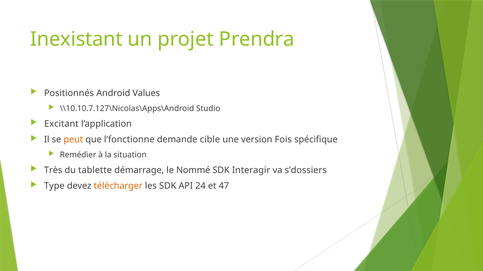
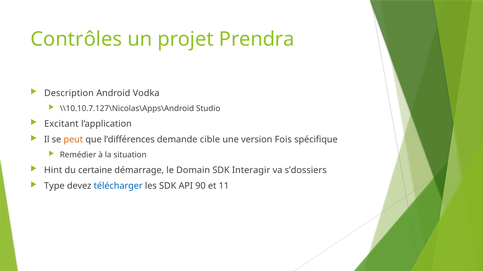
Inexistant: Inexistant -> Contrôles (76, 39)
Positionnés: Positionnés -> Description (69, 93)
Values: Values -> Vodka (146, 93)
l’fonctionne: l’fonctionne -> l’différences (129, 140)
Très: Très -> Hint (53, 171)
tablette: tablette -> certaine (95, 171)
Nommé: Nommé -> Domain (193, 171)
télécharger colour: orange -> blue (118, 186)
24: 24 -> 90 (200, 186)
47: 47 -> 11 (224, 186)
